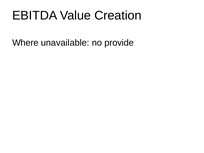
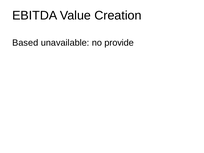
Where: Where -> Based (25, 43)
